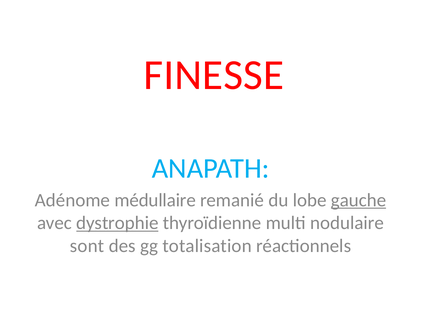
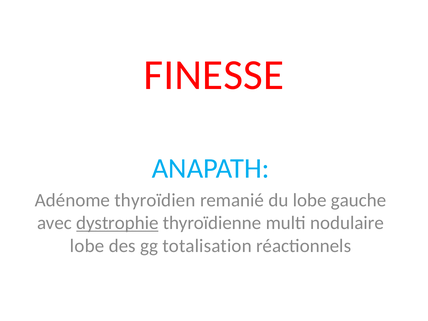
médullaire: médullaire -> thyroïdien (155, 200)
gauche underline: present -> none (359, 200)
sont: sont -> lobe (87, 246)
